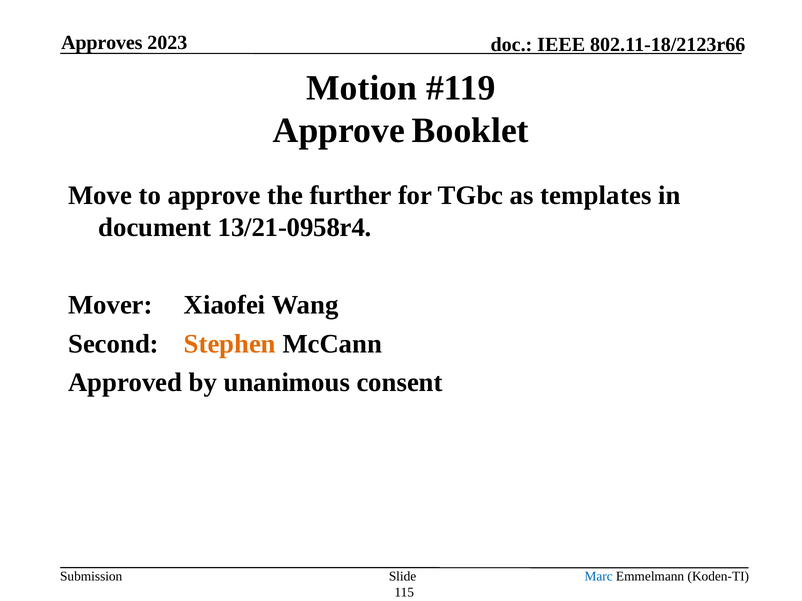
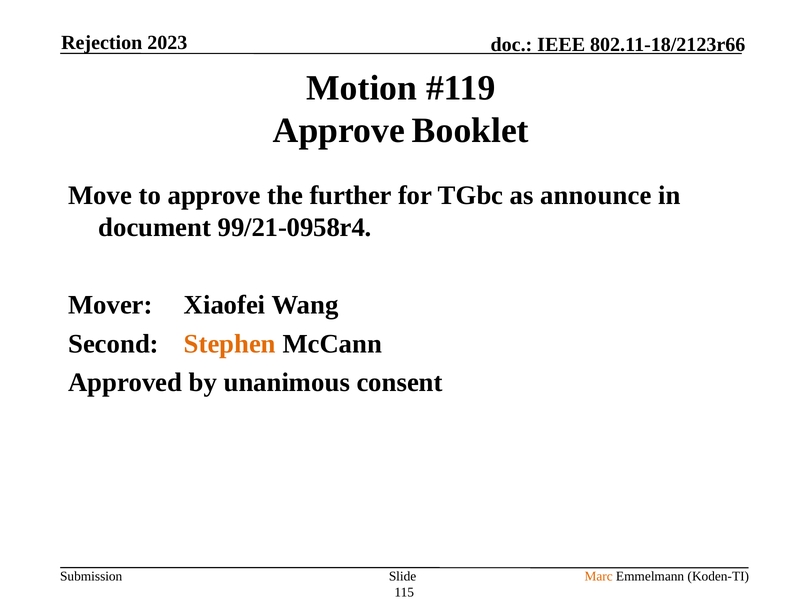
Approves: Approves -> Rejection (102, 43)
templates: templates -> announce (596, 196)
13/21-0958r4: 13/21-0958r4 -> 99/21-0958r4 (295, 228)
Marc colour: blue -> orange (599, 577)
